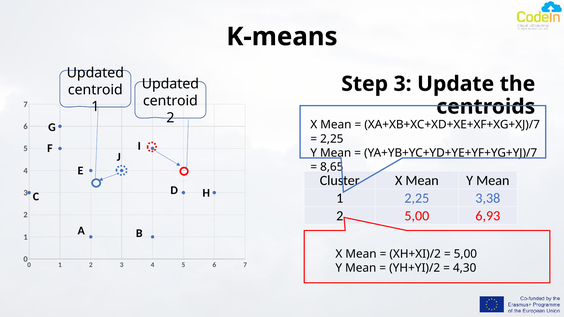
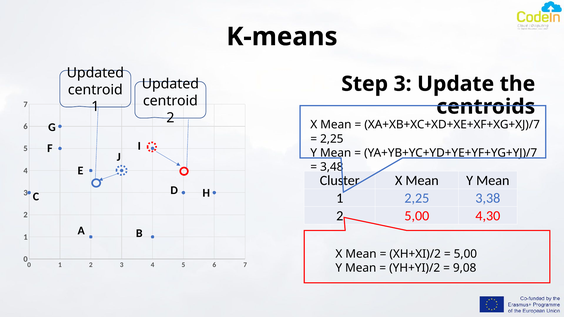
8,65: 8,65 -> 3,48 (332, 167)
6,93: 6,93 -> 4,30 (488, 216)
4,30: 4,30 -> 9,08 (465, 268)
